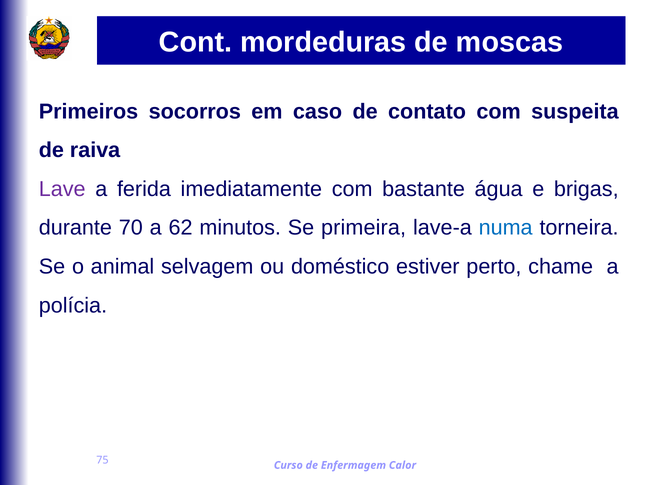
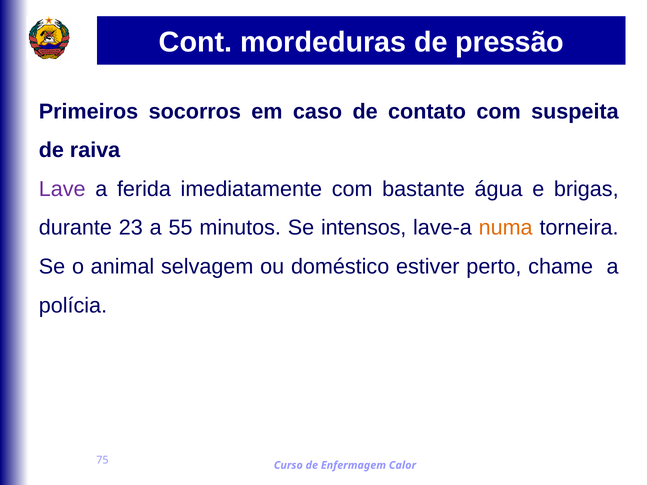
moscas: moscas -> pressão (510, 42)
70: 70 -> 23 (131, 228)
62: 62 -> 55 (181, 228)
primeira: primeira -> intensos (364, 228)
numa colour: blue -> orange (506, 228)
